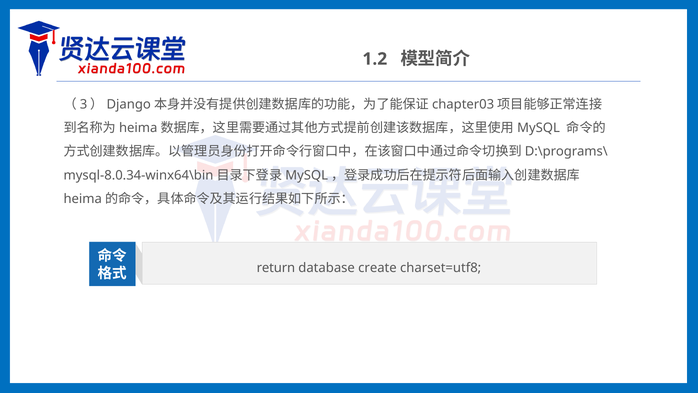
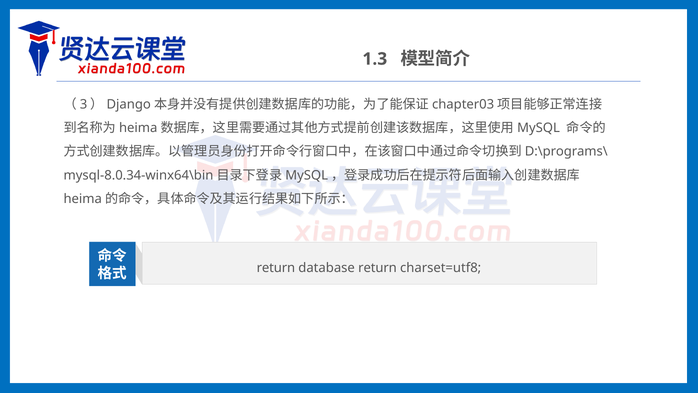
1.2: 1.2 -> 1.3 (375, 59)
database create: create -> return (377, 268)
